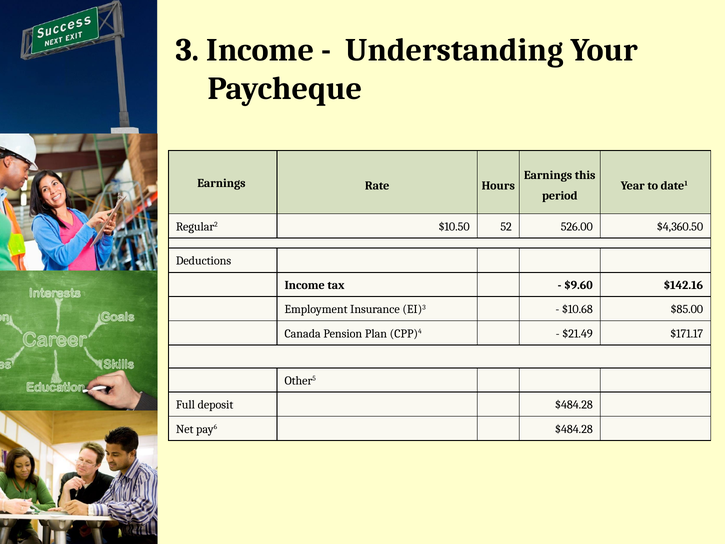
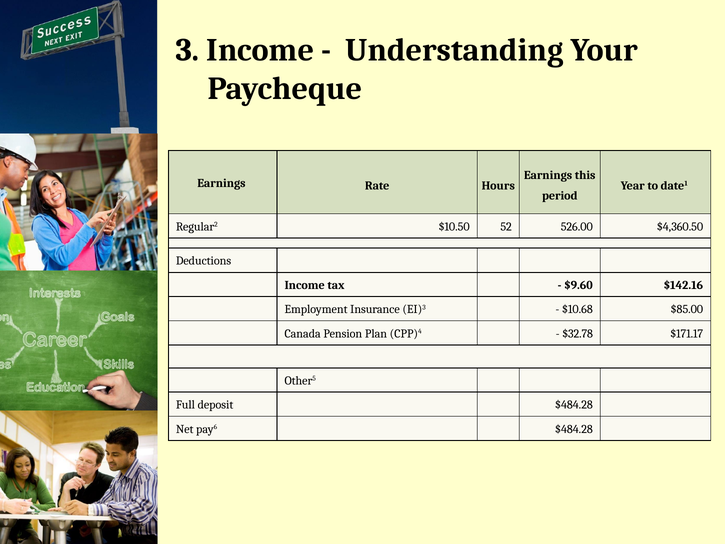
$21.49: $21.49 -> $32.78 (578, 333)
